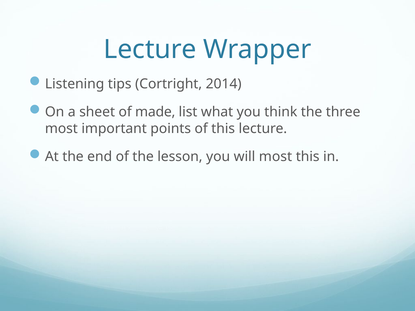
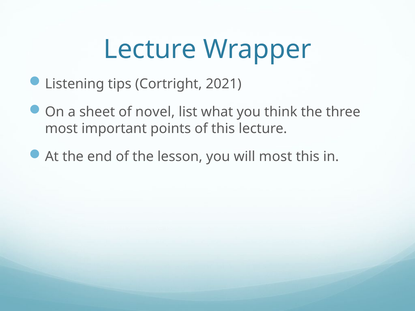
2014: 2014 -> 2021 (224, 84)
made: made -> novel (155, 112)
